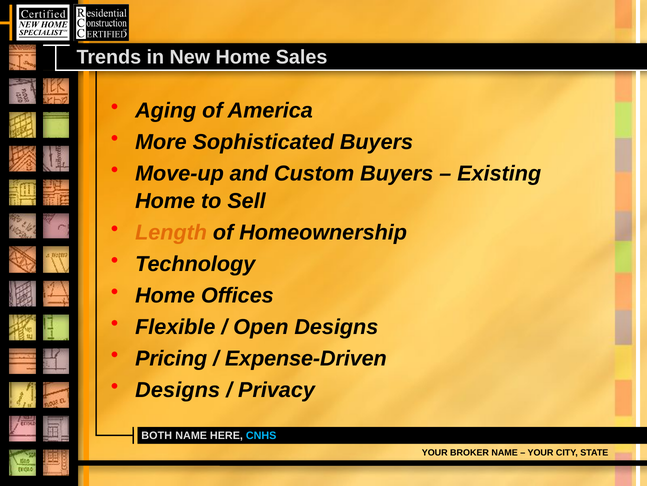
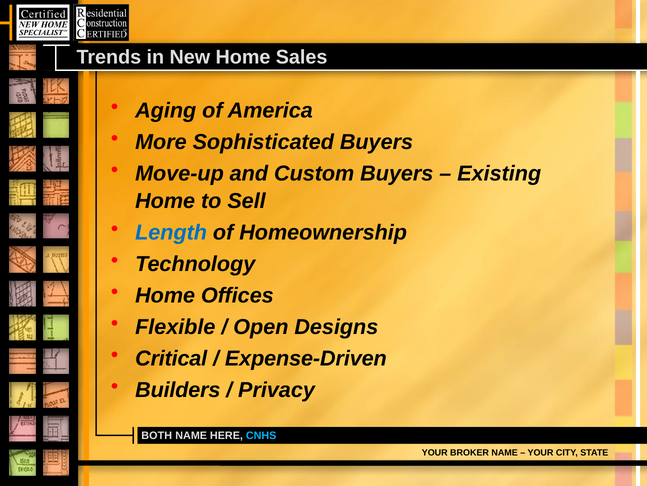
Length colour: orange -> blue (171, 232)
Pricing: Pricing -> Critical (171, 358)
Designs: Designs -> Builders (178, 389)
